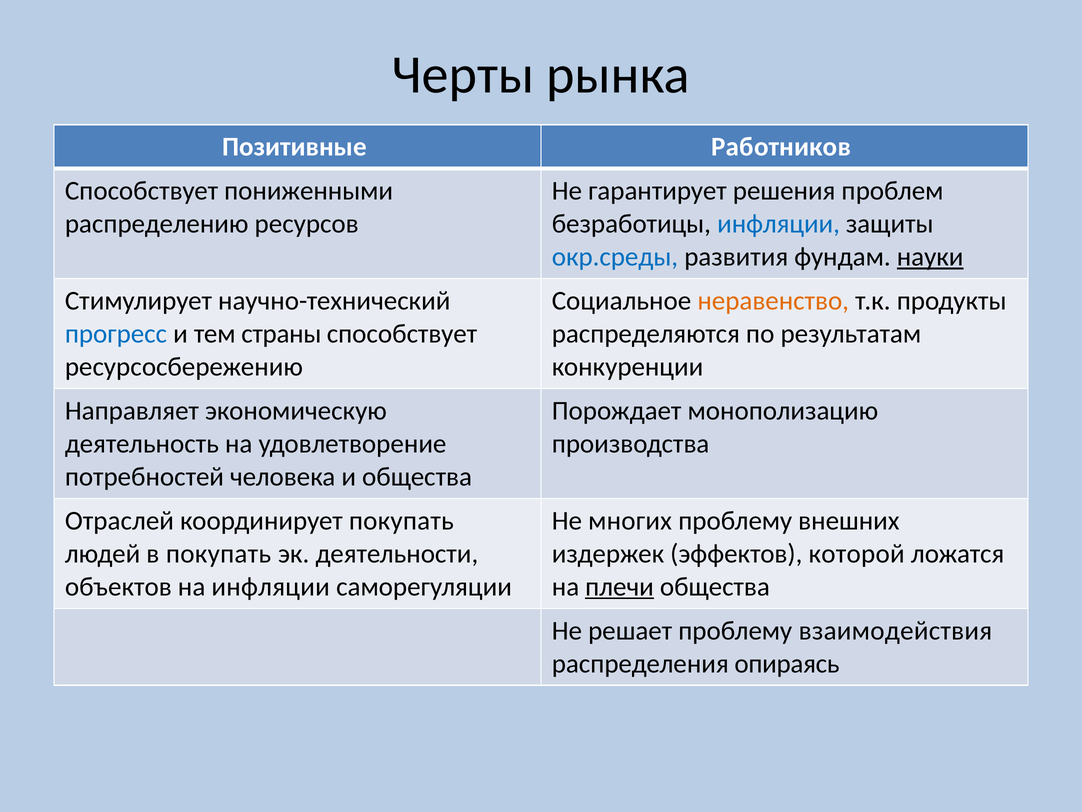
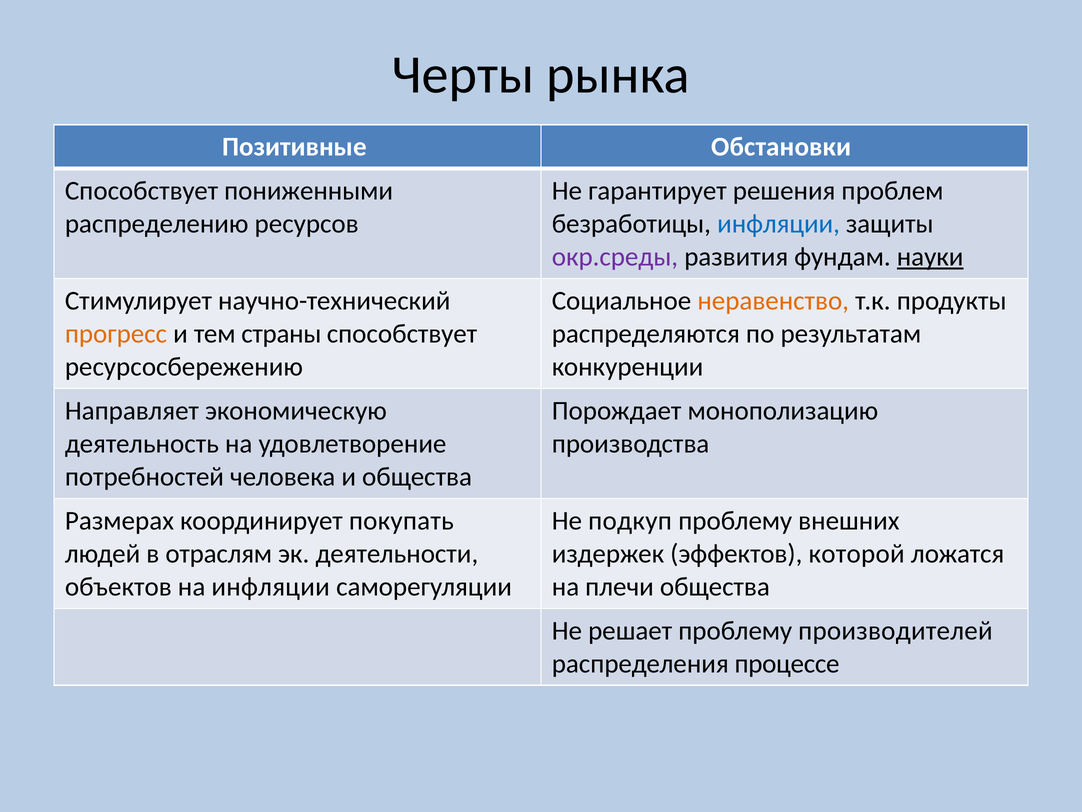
Работников: Работников -> Обстановки (781, 147)
окр.среды colour: blue -> purple (615, 257)
прогресс colour: blue -> orange (116, 334)
Отраслей: Отраслей -> Размерах (119, 520)
многих: многих -> подкуп (630, 520)
в покупать: покупать -> отраслям (219, 553)
плечи underline: present -> none (620, 586)
взаимодействия: взаимодействия -> производителей (895, 630)
опираясь: опираясь -> процессе (787, 663)
